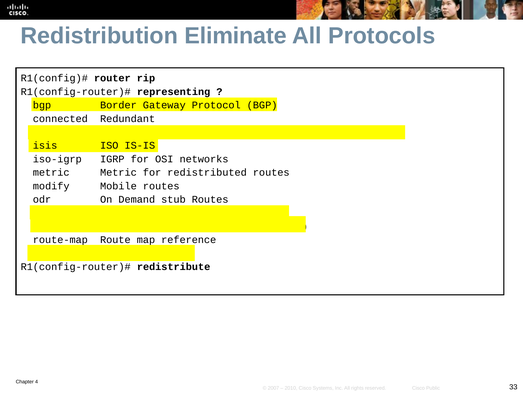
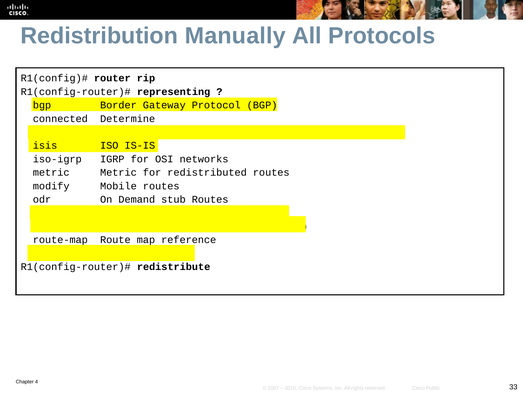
Eliminate: Eliminate -> Manually (235, 36)
Redundant: Redundant -> Determine (128, 118)
